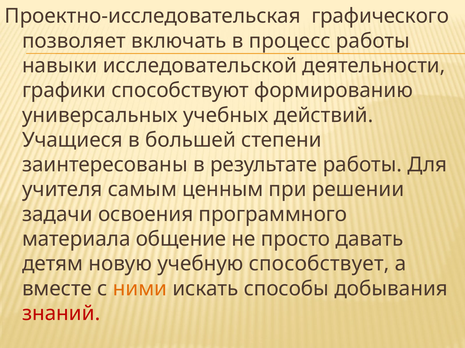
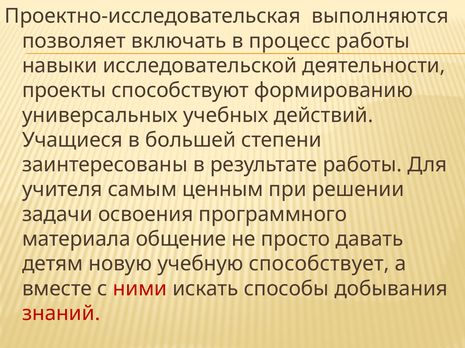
графического: графического -> выполняются (380, 16)
графики: графики -> проекты (64, 91)
ними colour: orange -> red (140, 289)
